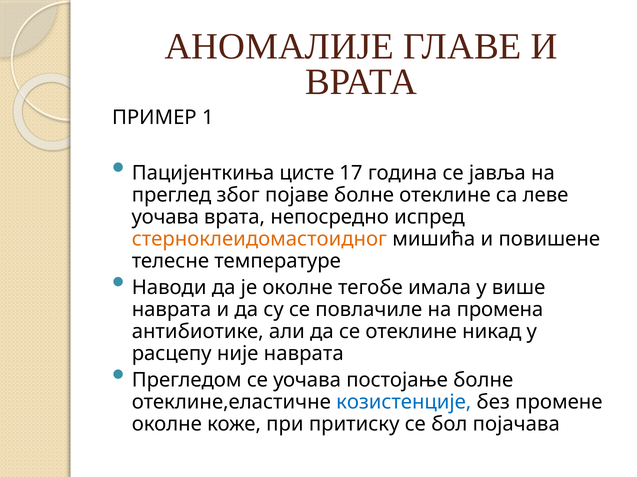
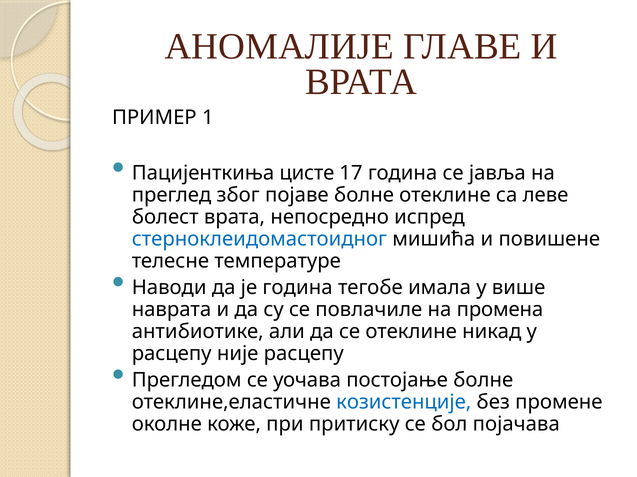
уочава: уочава -> болест (165, 217)
стерноклеидомастоидног colour: orange -> blue (259, 239)
је околне: околне -> година (298, 288)
није наврата: наврата -> расцепу (304, 354)
